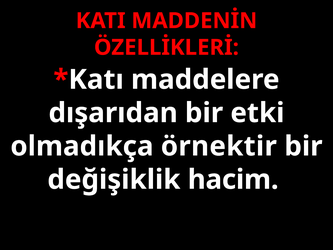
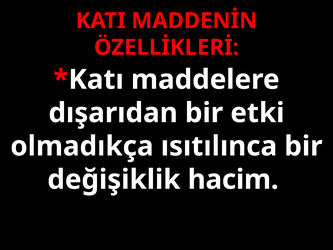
örnektir: örnektir -> ısıtılınca (219, 146)
